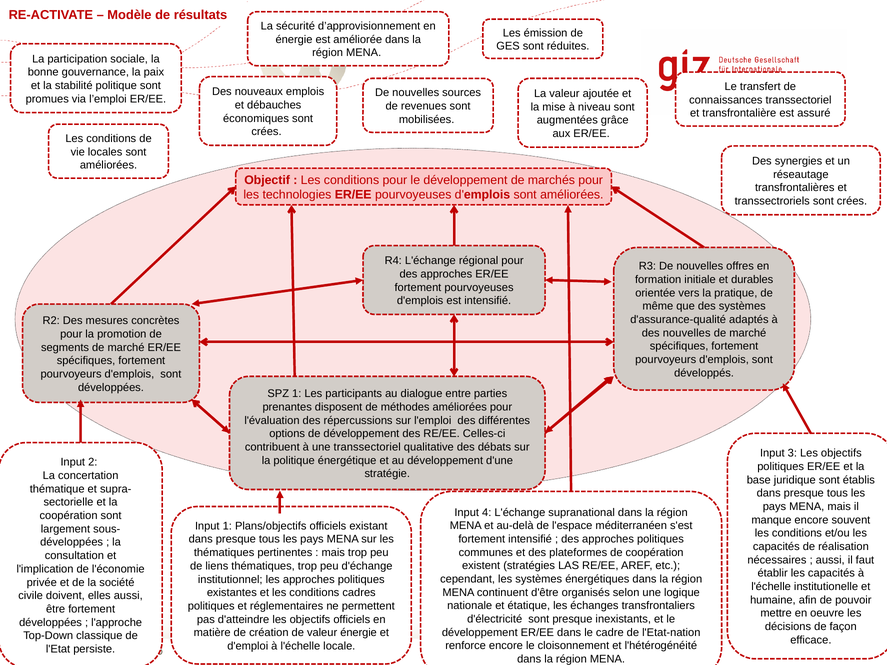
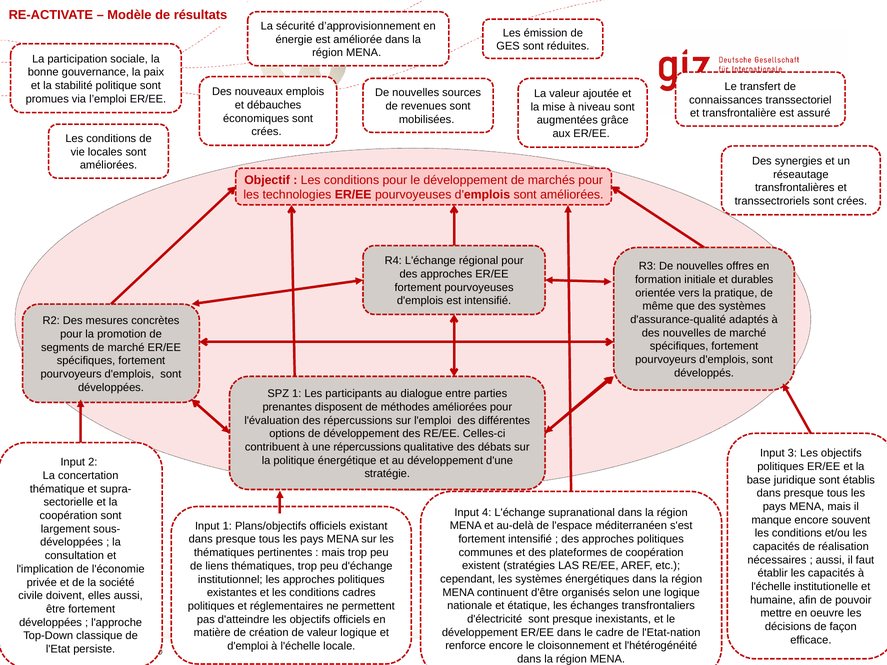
une transsectoriel: transsectoriel -> répercussions (367, 447)
valeur énergie: énergie -> logique (358, 633)
